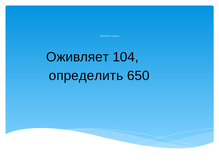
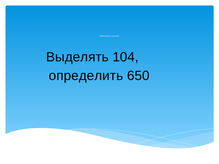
Оживляет: Оживляет -> Выделять (77, 57)
